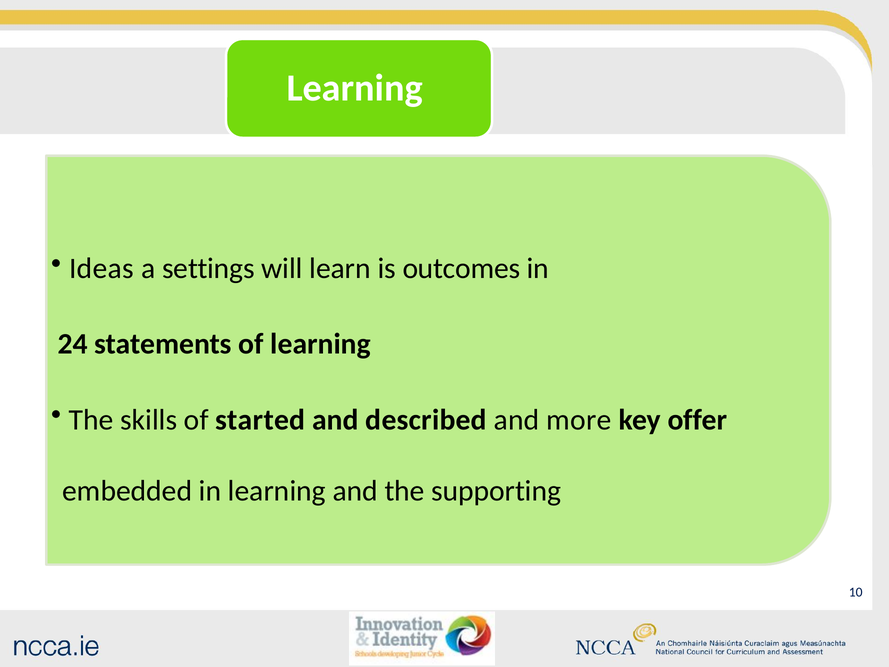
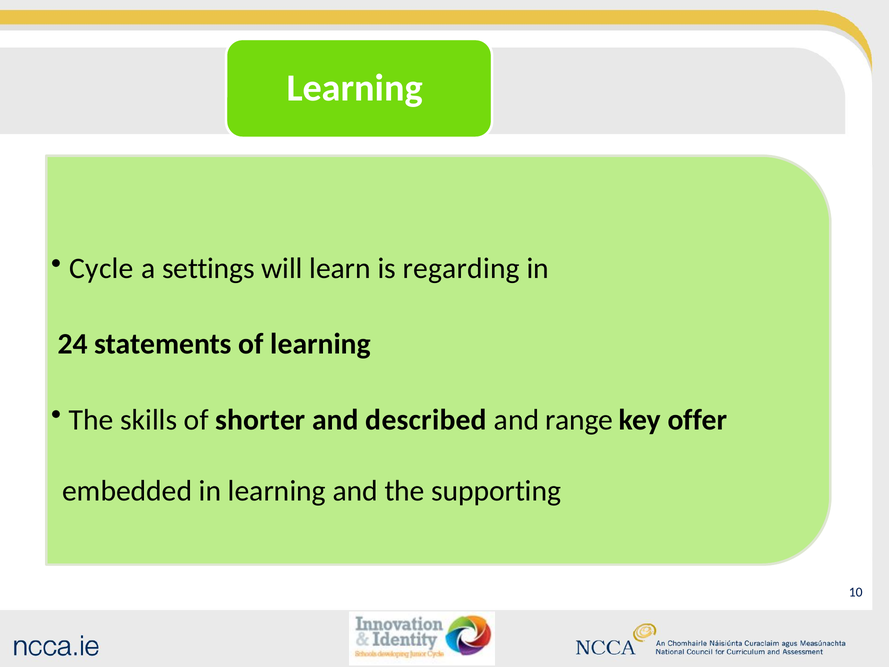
Ideas: Ideas -> Cycle (101, 268)
outcomes: outcomes -> regarding (461, 268)
started: started -> shorter (260, 420)
more: more -> range (579, 420)
